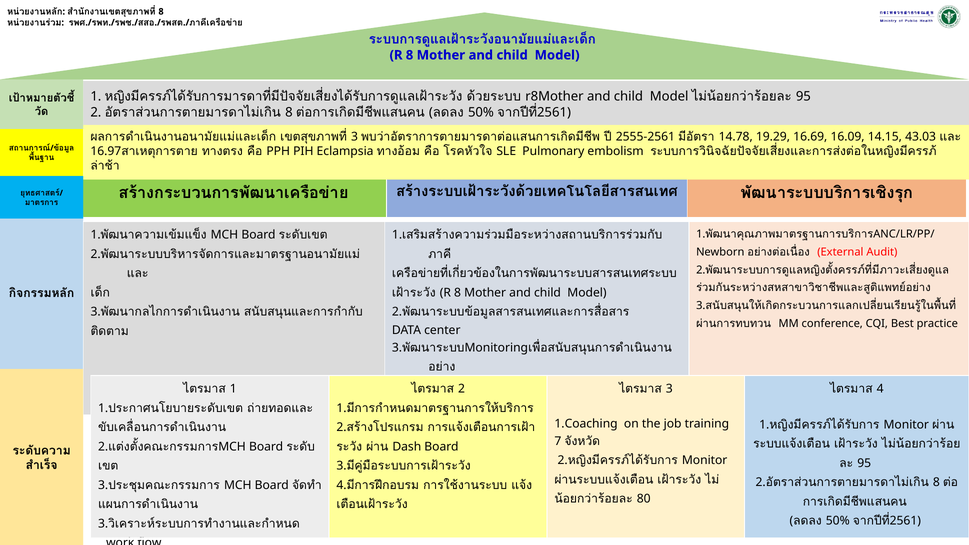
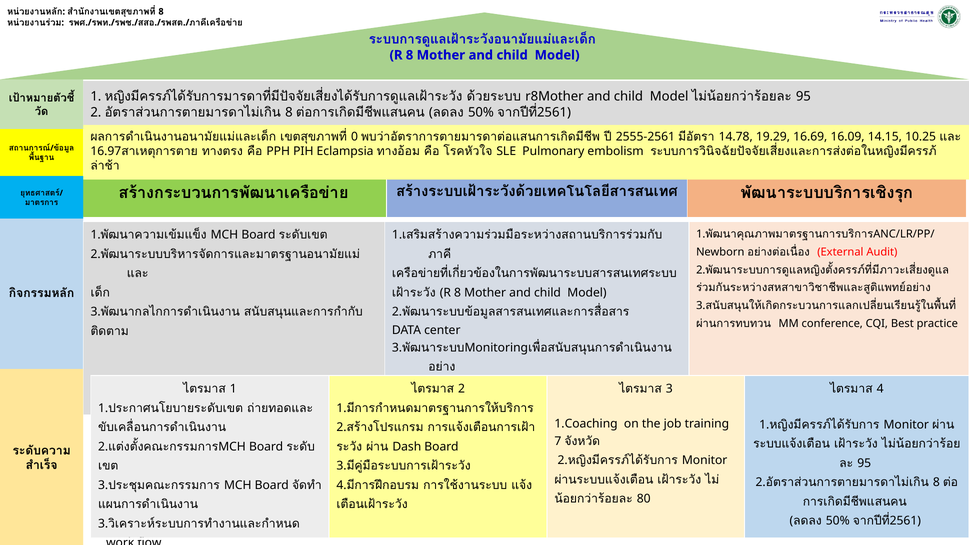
3: 3 -> 0 (355, 137)
43.03: 43.03 -> 10.25 (921, 137)
